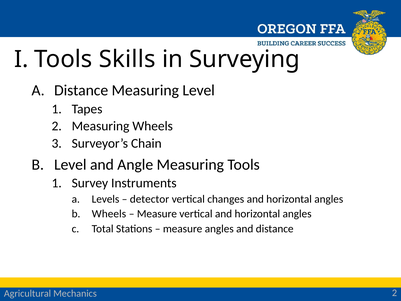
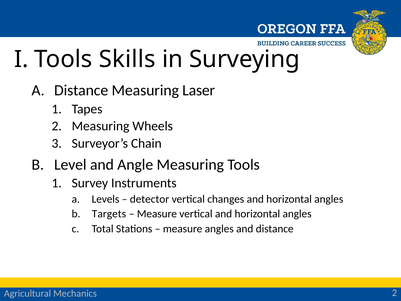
Measuring Level: Level -> Laser (199, 90)
Wheels: Wheels -> Targets (109, 214)
